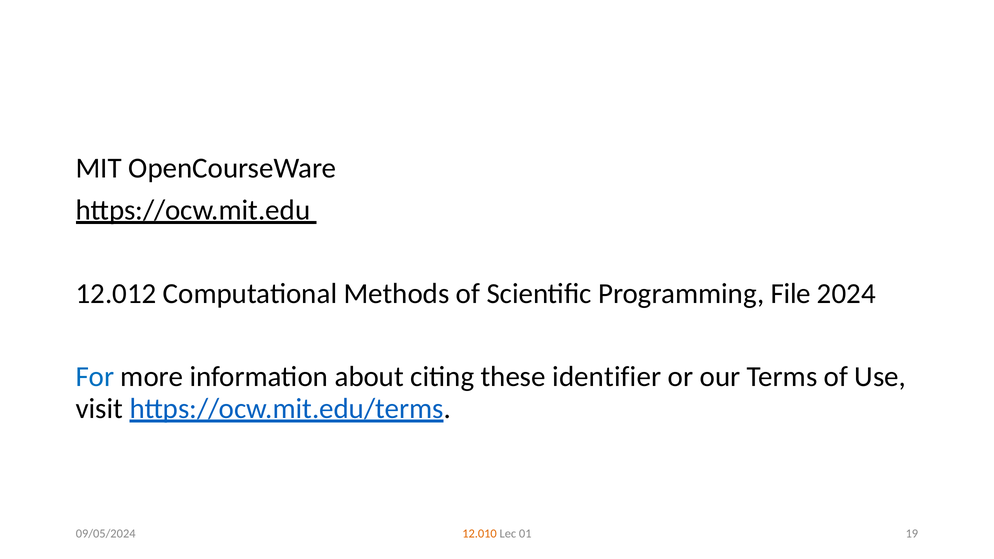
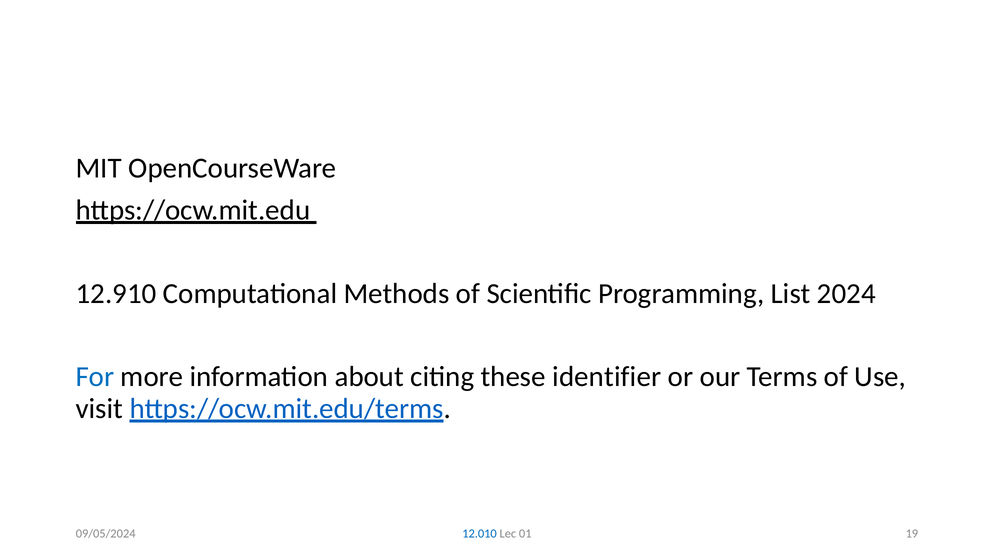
12.012: 12.012 -> 12.910 (116, 294)
File: File -> List (791, 294)
12.010 colour: orange -> blue (479, 534)
